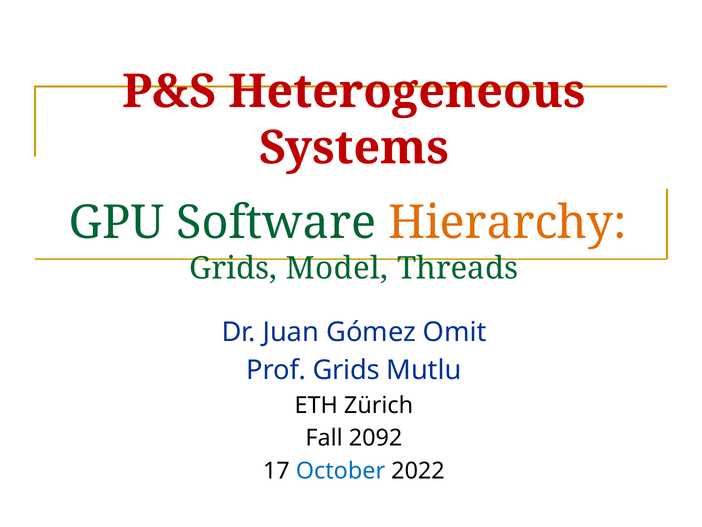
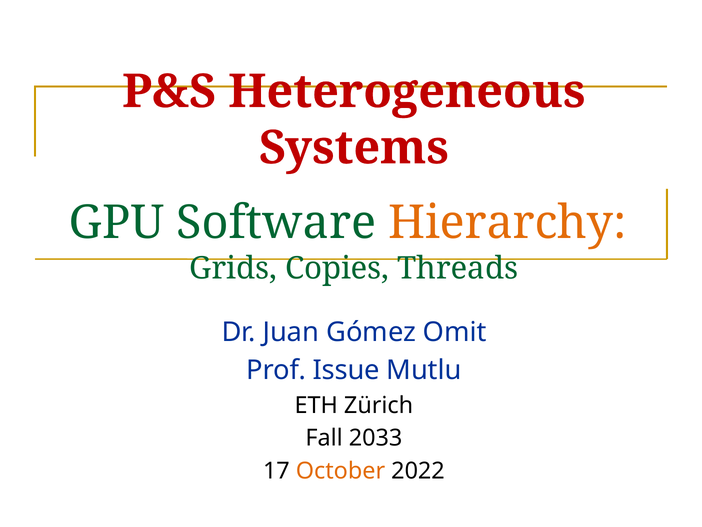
Model: Model -> Copies (337, 268)
Prof Grids: Grids -> Issue (346, 370)
2092: 2092 -> 2033 (376, 438)
October colour: blue -> orange (340, 470)
